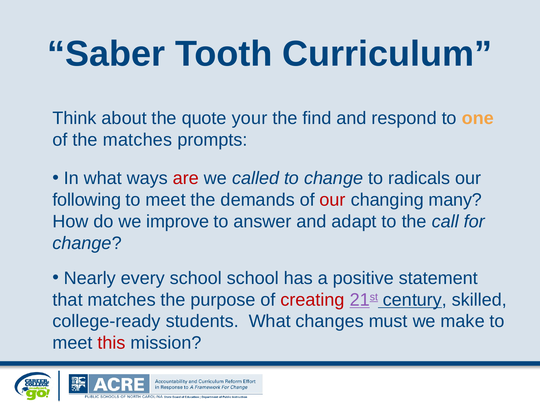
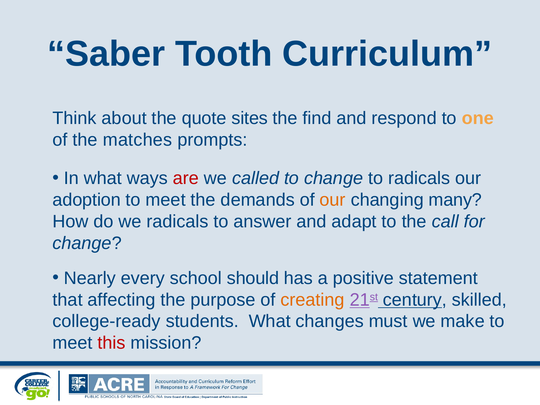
your: your -> sites (250, 118)
following: following -> adoption (87, 200)
our colour: red -> orange (333, 200)
we improve: improve -> radicals (178, 221)
school school: school -> should (253, 278)
that matches: matches -> affecting (122, 300)
creating colour: red -> orange (313, 300)
